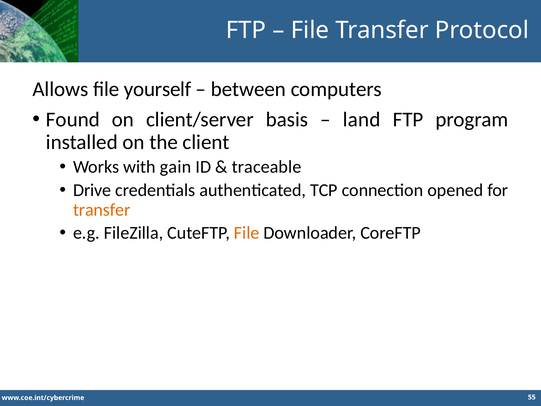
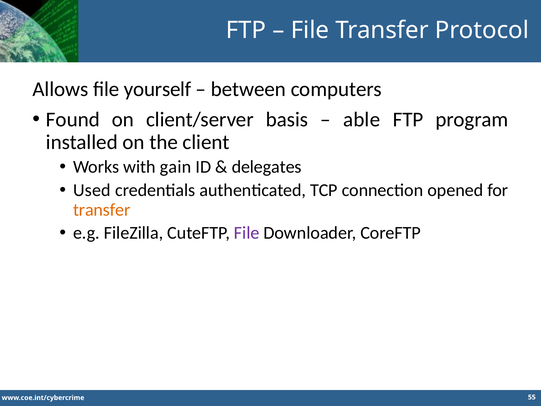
land: land -> able (362, 119)
traceable: traceable -> delegates (267, 167)
Drive: Drive -> Used (92, 190)
File colour: orange -> purple (247, 233)
